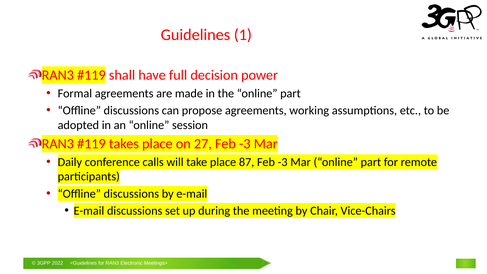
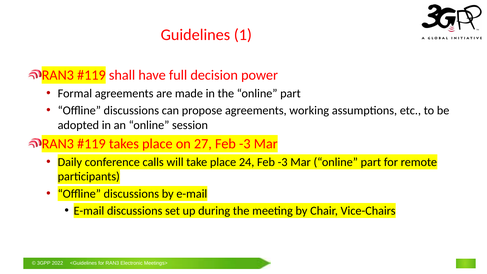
87: 87 -> 24 (247, 162)
